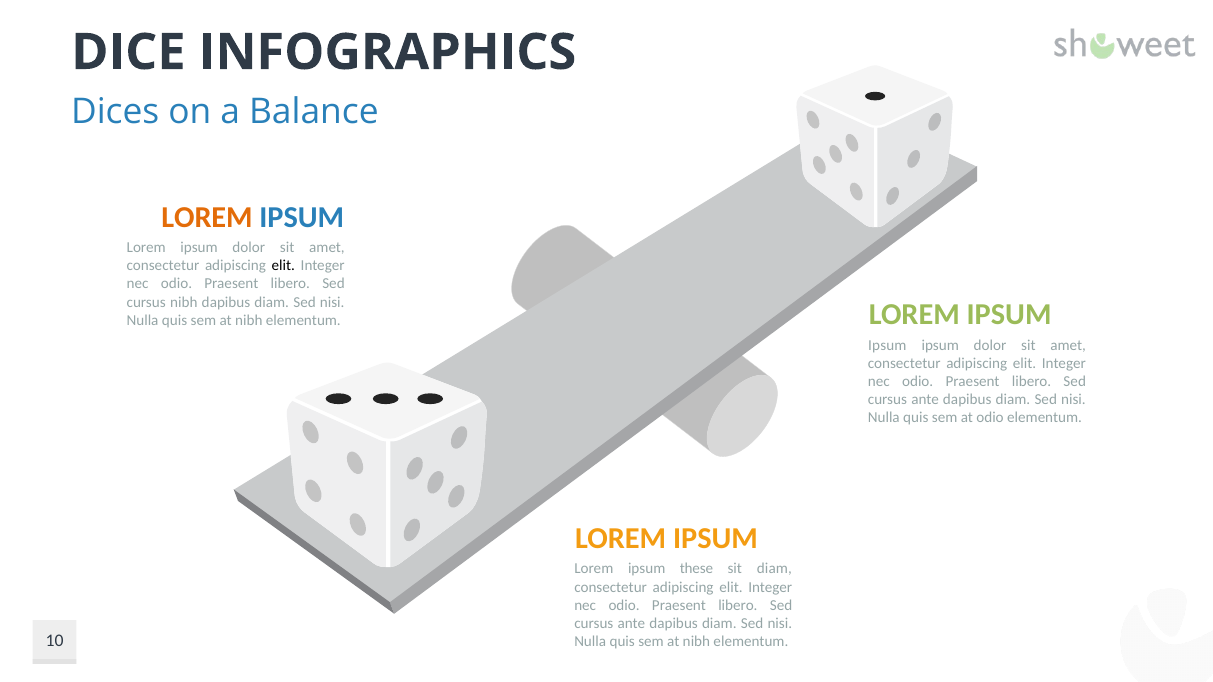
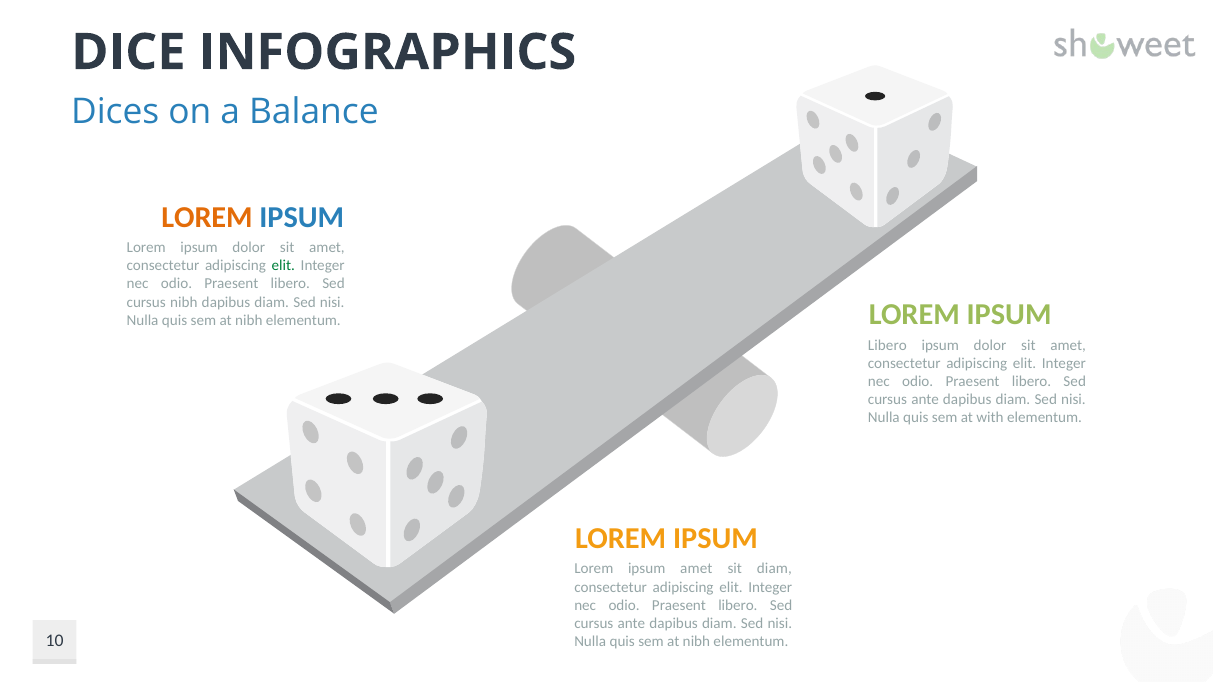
elit colour: black -> green (283, 266)
Ipsum: Ipsum -> Libero (887, 345)
at odio: odio -> with (990, 418)
ipsum these: these -> amet (696, 569)
